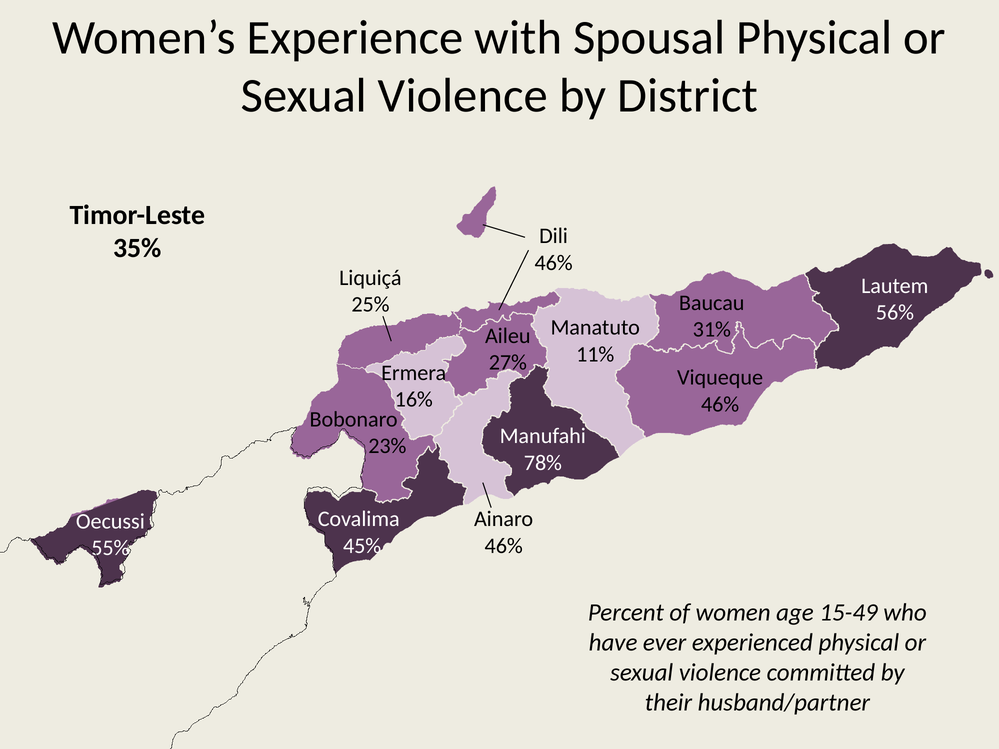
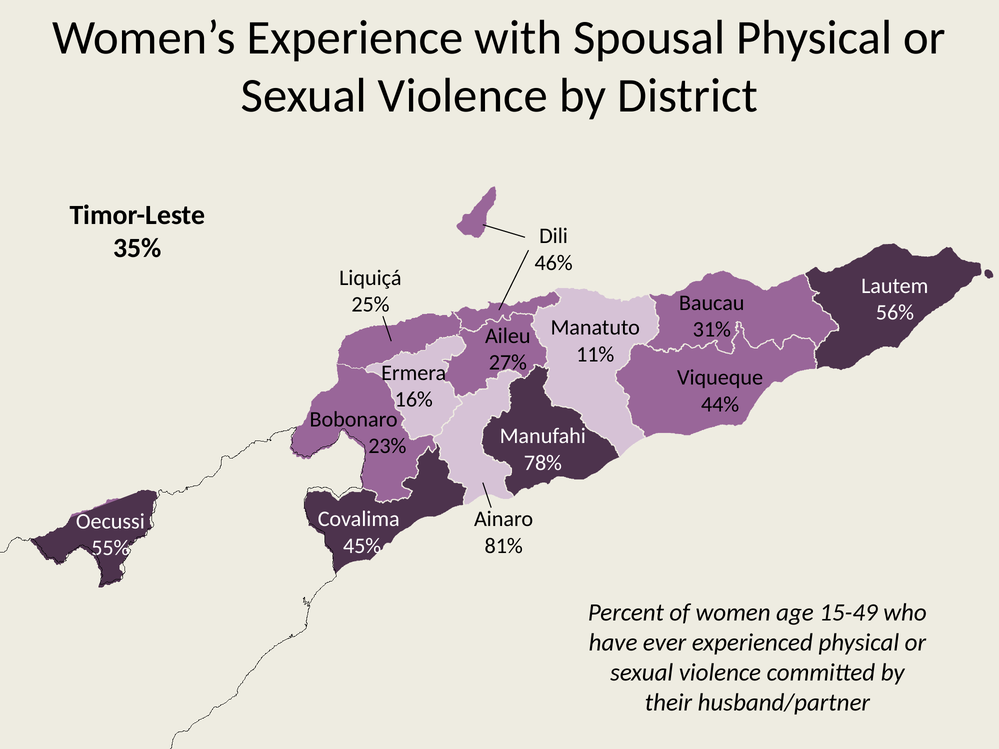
46%: 46% -> 44% (720, 404)
46%: 46% -> 81% (504, 546)
